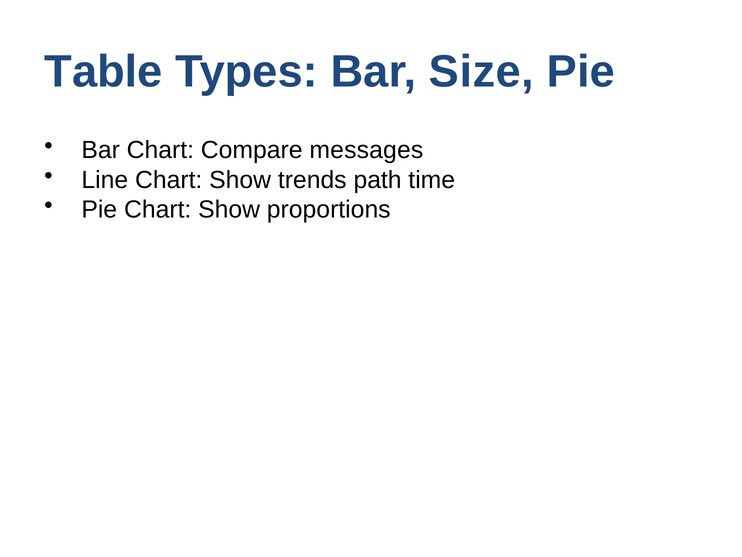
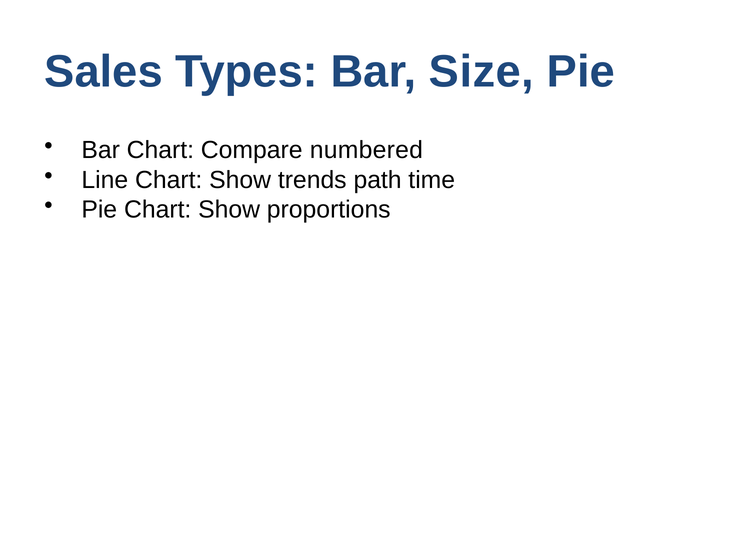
Table: Table -> Sales (104, 72)
messages: messages -> numbered (366, 150)
